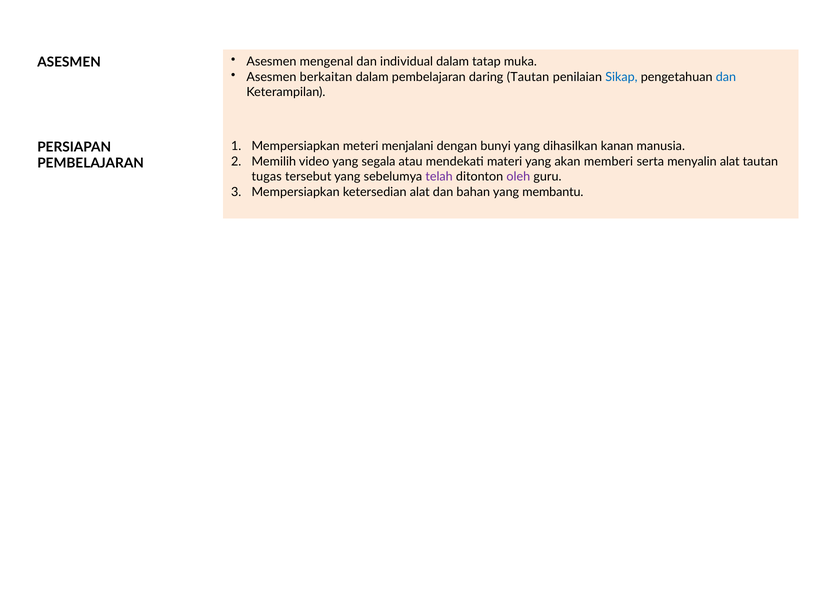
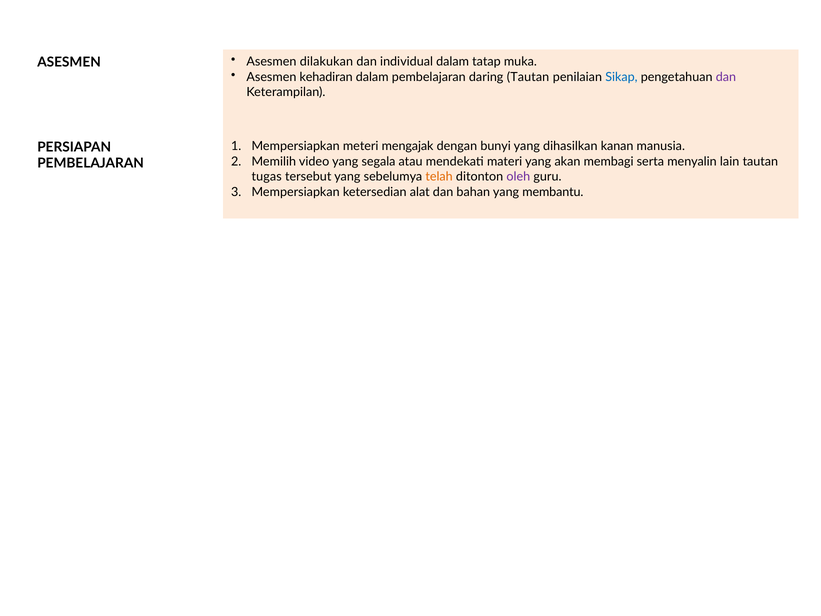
mengenal: mengenal -> dilakukan (326, 62)
berkaitan: berkaitan -> kehadiran (326, 77)
dan colour: blue -> purple (726, 77)
menjalani: menjalani -> mengajak (408, 146)
memberi: memberi -> membagi (609, 161)
menyalin alat: alat -> lain (730, 161)
telah colour: purple -> orange (439, 177)
